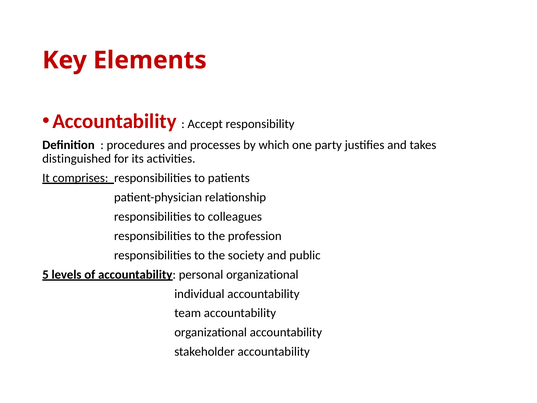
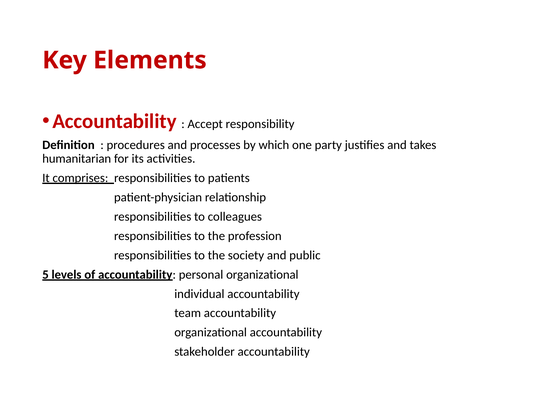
distinguished: distinguished -> humanitarian (77, 159)
